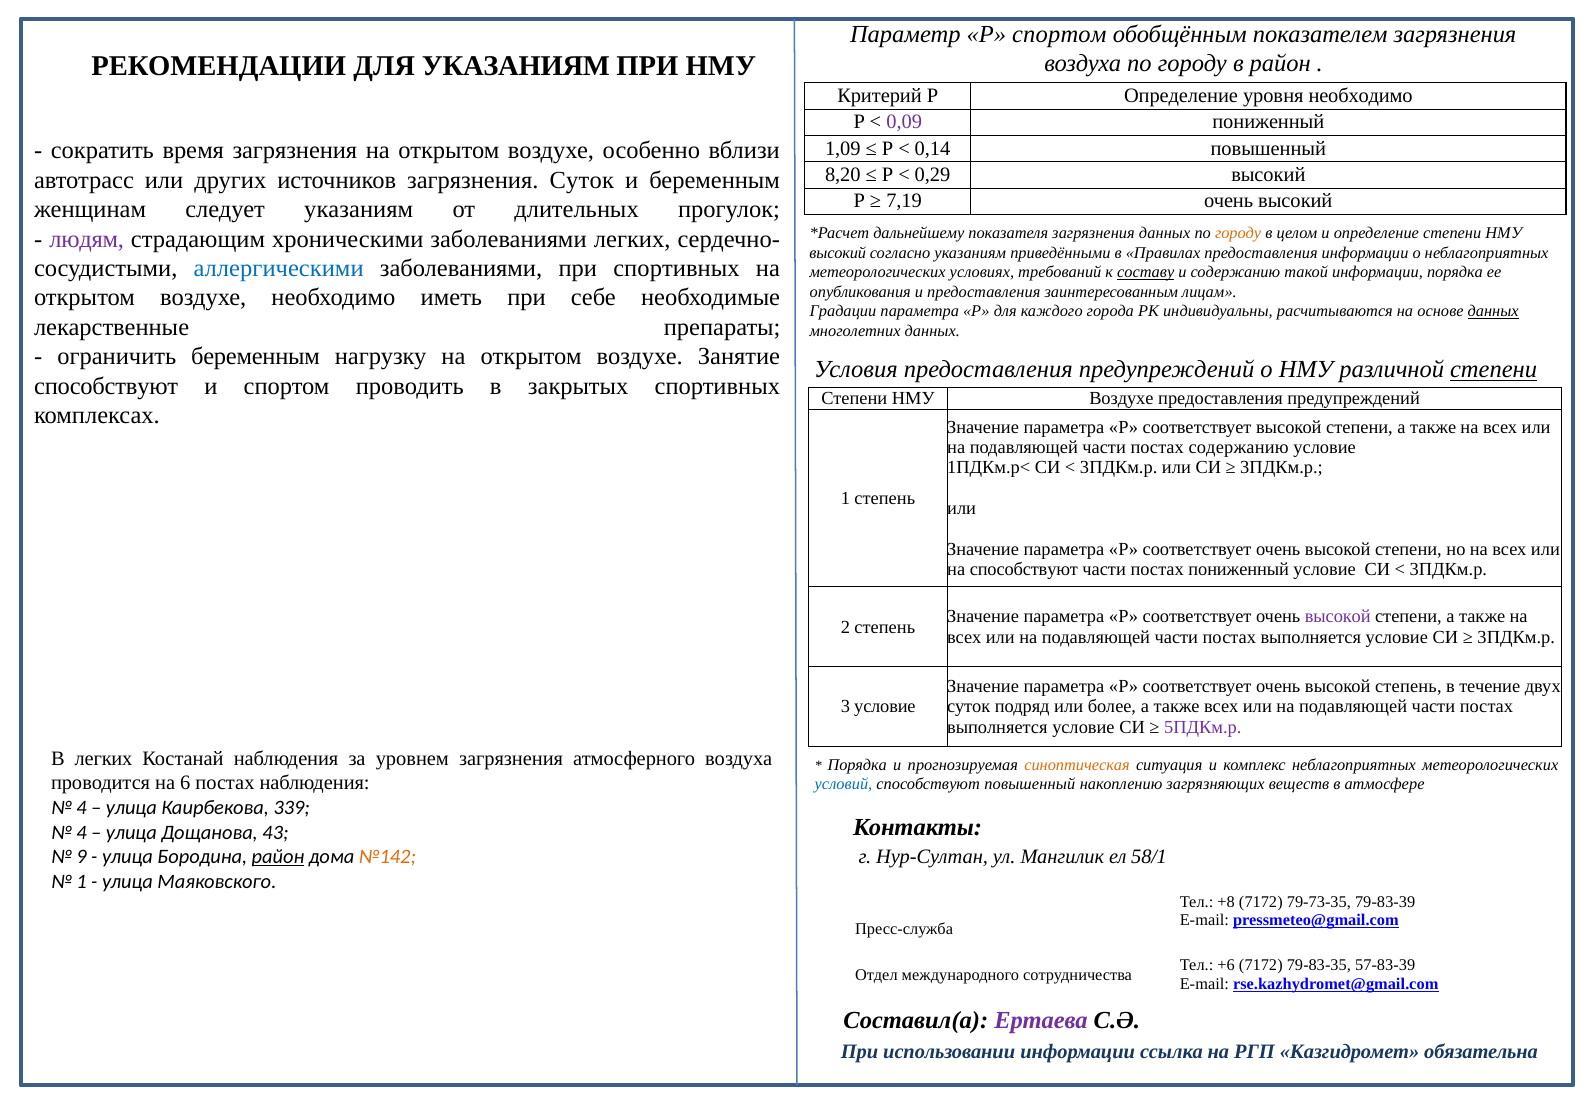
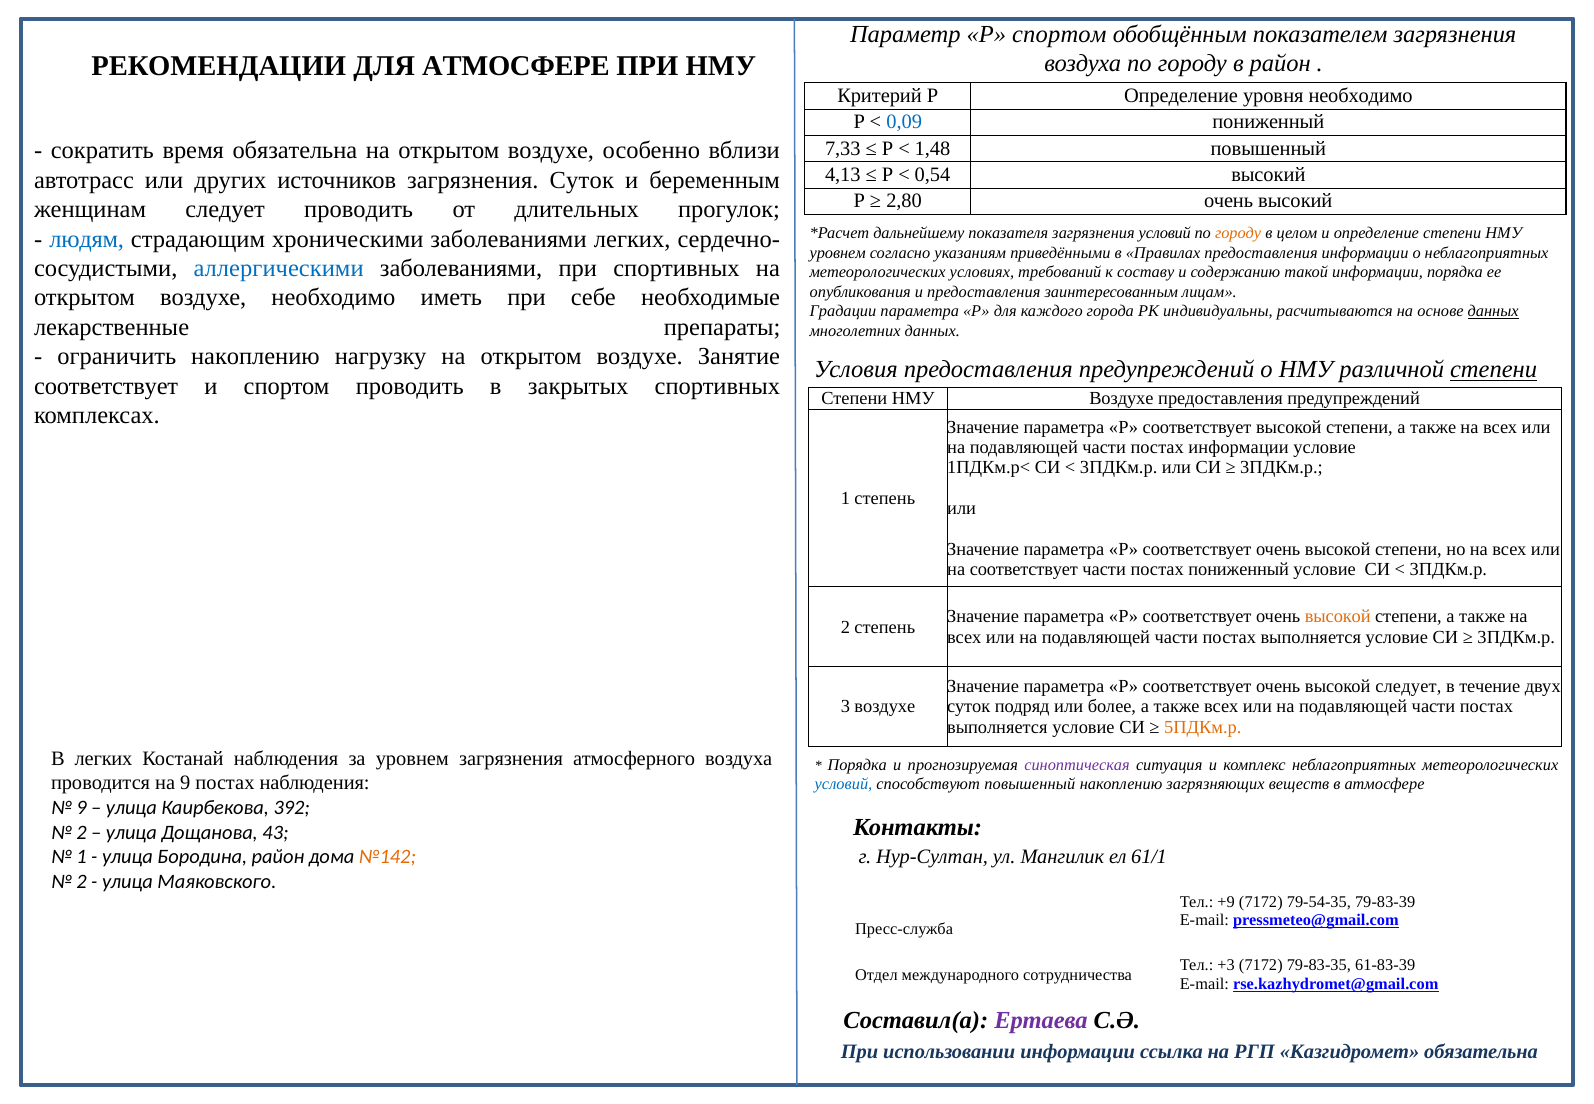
ДЛЯ УКАЗАНИЯМ: УКАЗАНИЯМ -> АТМОСФЕРЕ (516, 66)
0,09 colour: purple -> blue (904, 122)
1,09: 1,09 -> 7,33 (843, 148)
0,14: 0,14 -> 1,48 (933, 148)
время загрязнения: загрязнения -> обязательна (295, 151)
8,20: 8,20 -> 4,13 (843, 175)
0,29: 0,29 -> 0,54 (933, 175)
7,19: 7,19 -> 2,80 (904, 201)
следует указаниям: указаниям -> проводить (359, 209)
загрязнения данных: данных -> условий (1165, 233)
людям colour: purple -> blue (87, 239)
высокий: высокий -> уровнем (838, 253)
составу underline: present -> none (1146, 272)
ограничить беременным: беременным -> накоплению (255, 357)
способствуют: способствуют -> соответствует (106, 386)
постах содержанию: содержанию -> информации (1239, 447)
на способствуют: способствуют -> соответствует (1024, 570)
высокой colour: purple -> orange (1338, 617)
высокой степень: степень -> следует (1408, 686)
3 условие: условие -> воздухе (885, 706)
5ПДКм.р colour: purple -> orange (1203, 727)
синоптическая colour: orange -> purple (1077, 764)
на 6: 6 -> 9 (185, 783)
4: 4 -> 9 (82, 807)
339: 339 -> 392 (292, 807)
4: 4 -> 2 (82, 832)
58/1: 58/1 -> 61/1 (1149, 856)
9: 9 -> 1 (82, 857)
район underline: present -> none (278, 857)
1: 1 -> 2 (82, 881)
+8: +8 -> +9 (1226, 901)
79-73-35: 79-73-35 -> 79-54-35 (1319, 901)
+6: +6 -> +3 (1226, 965)
57-83-39: 57-83-39 -> 61-83-39 (1385, 965)
